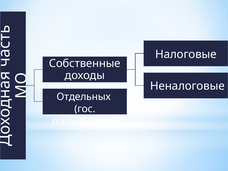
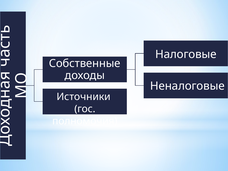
Отдельных: Отдельных -> Источники (84, 97)
